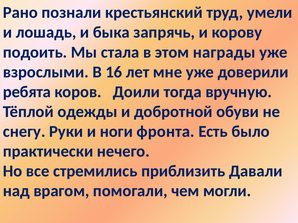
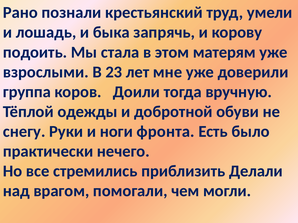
награды: награды -> матерям (224, 52)
16: 16 -> 23 (114, 72)
ребята: ребята -> группа (27, 92)
Давали: Давали -> Делали (256, 171)
